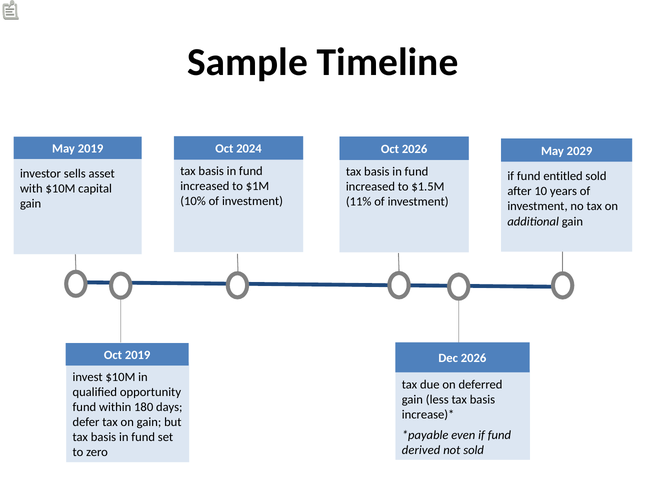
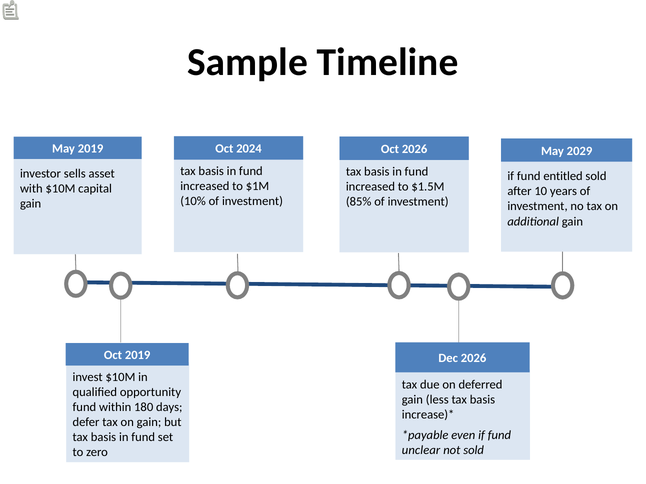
11%: 11% -> 85% (359, 202)
derived: derived -> unclear (421, 450)
